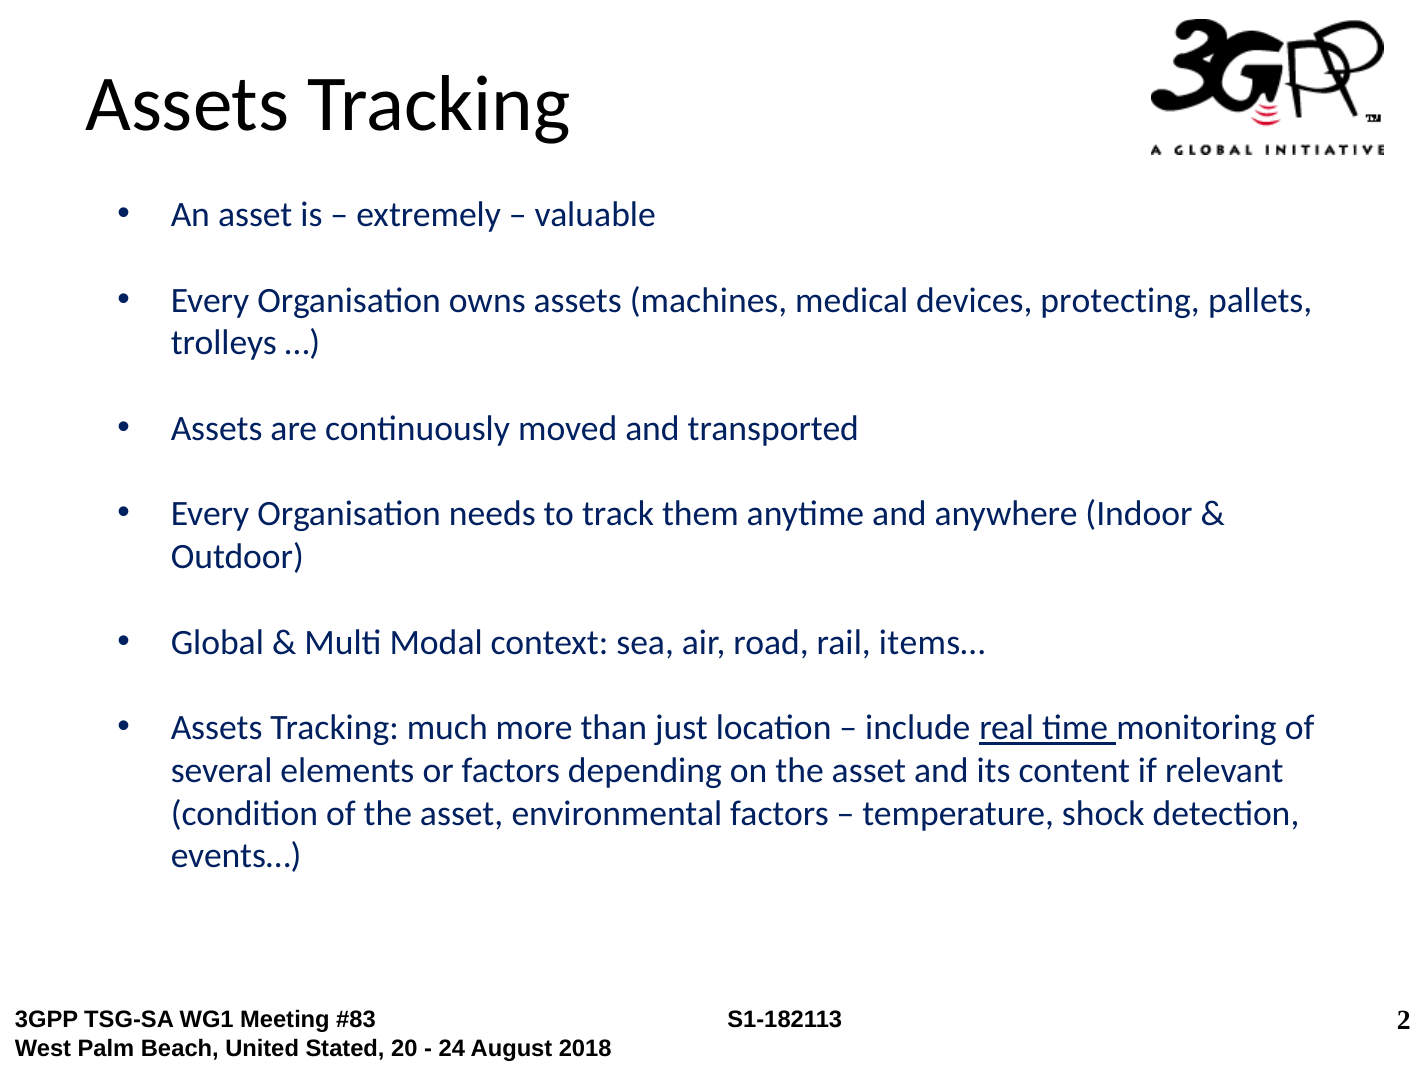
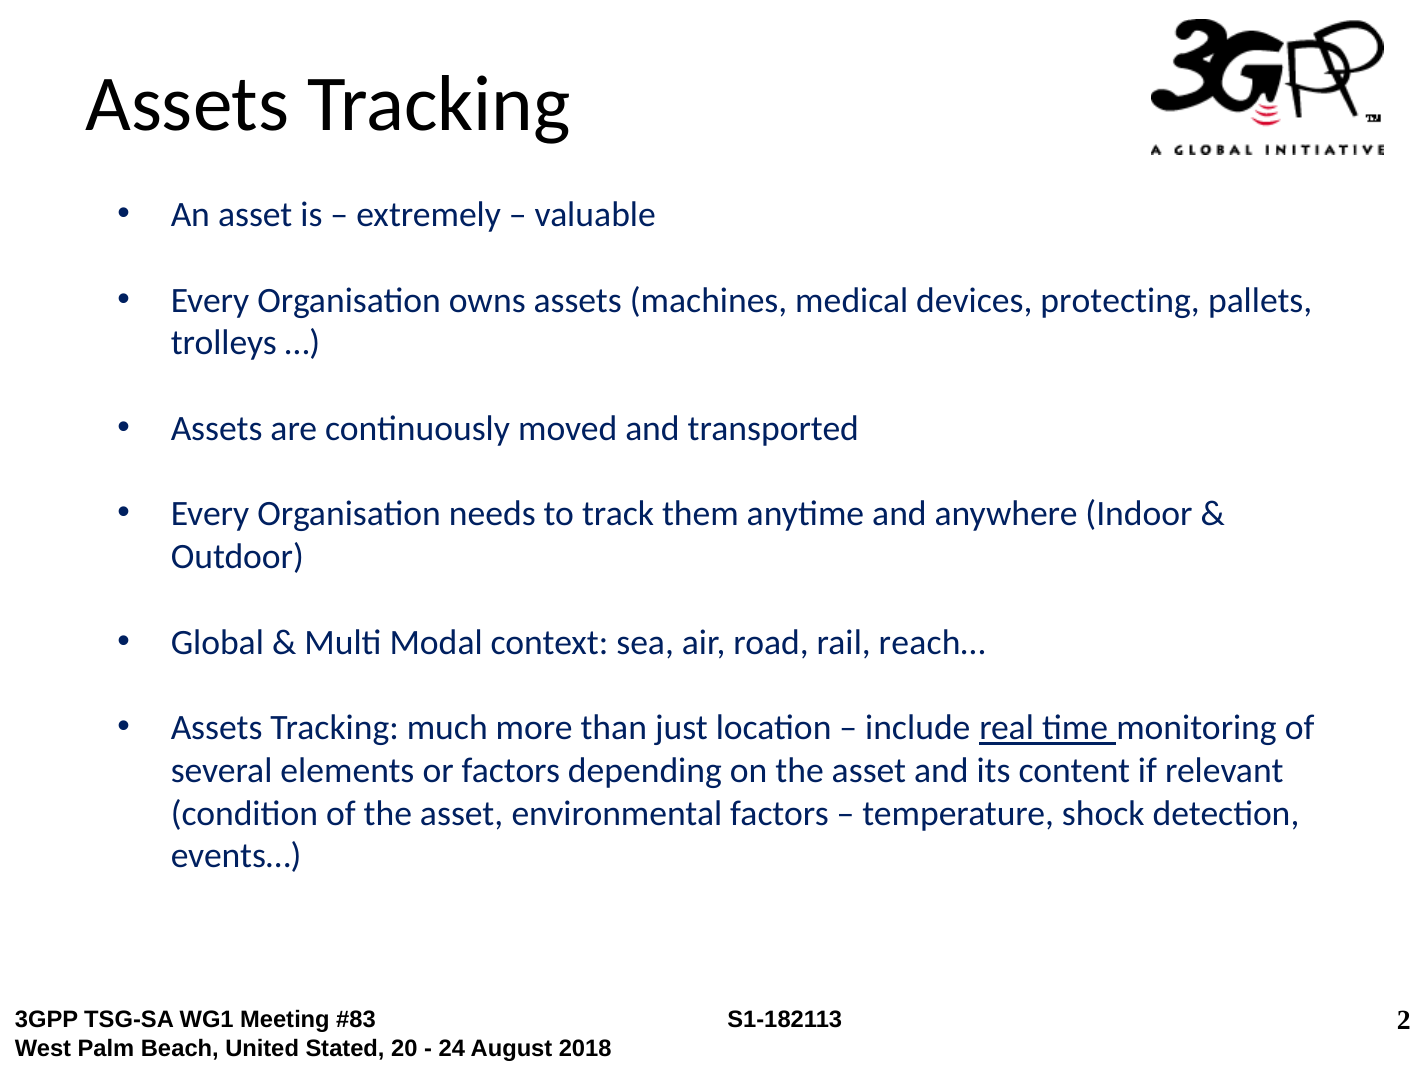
items…: items… -> reach… (932, 642)
